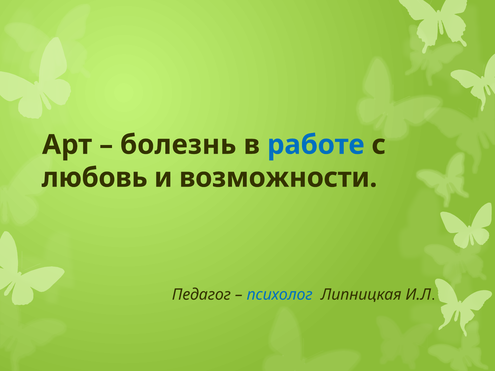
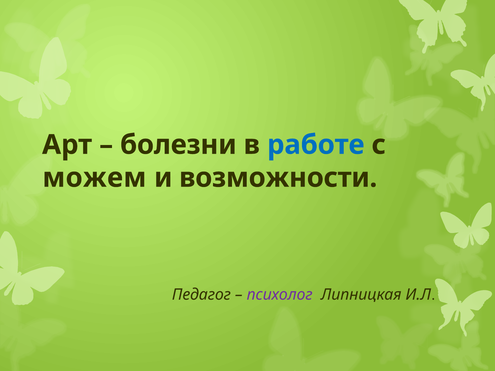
болезнь: болезнь -> болезни (178, 145)
любовь: любовь -> можем (94, 178)
психолог colour: blue -> purple (280, 295)
